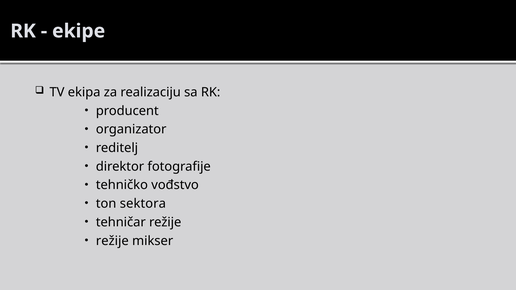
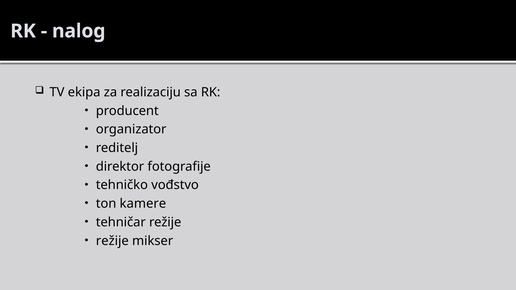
ekipe: ekipe -> nalog (79, 31)
sektora: sektora -> kamere (143, 204)
